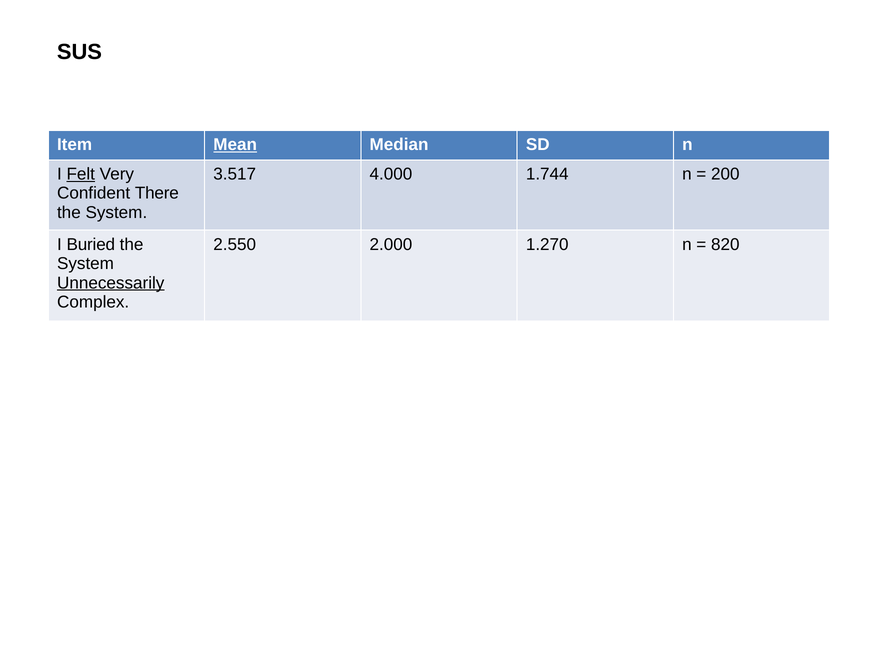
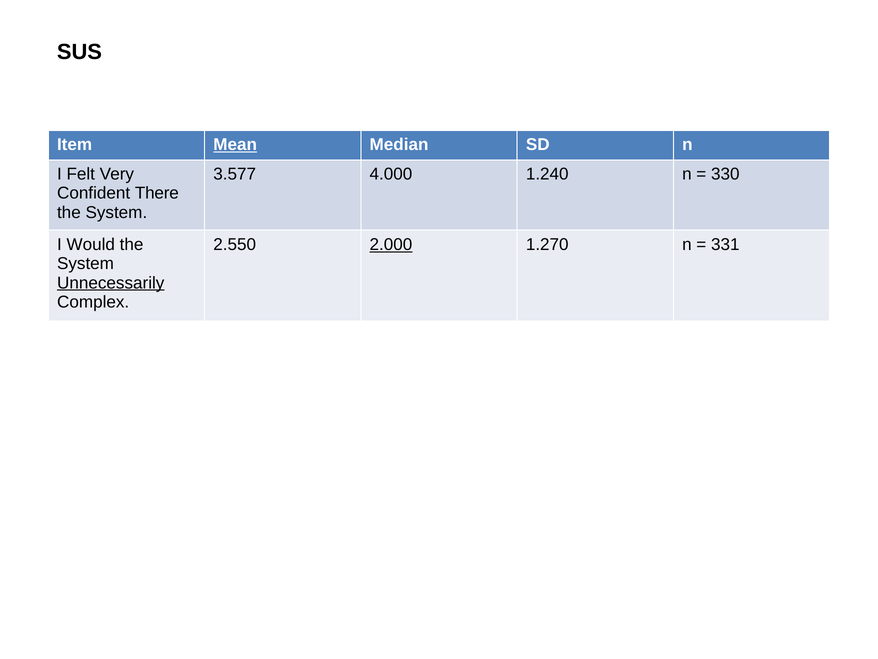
Felt underline: present -> none (81, 174)
3.517: 3.517 -> 3.577 (235, 174)
1.744: 1.744 -> 1.240 (547, 174)
200: 200 -> 330 (725, 174)
Buried: Buried -> Would (91, 244)
2.000 underline: none -> present (391, 244)
820: 820 -> 331 (725, 244)
